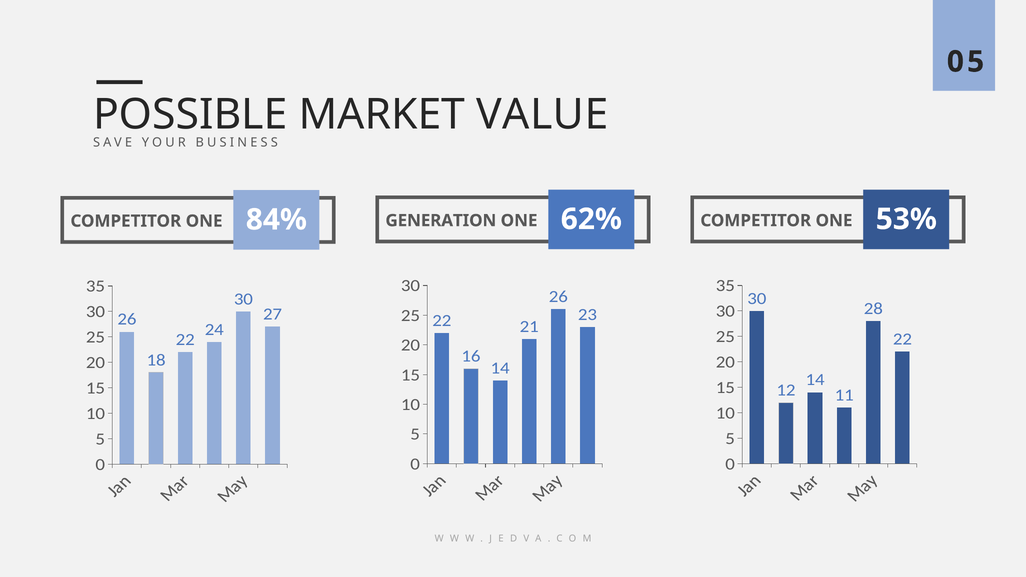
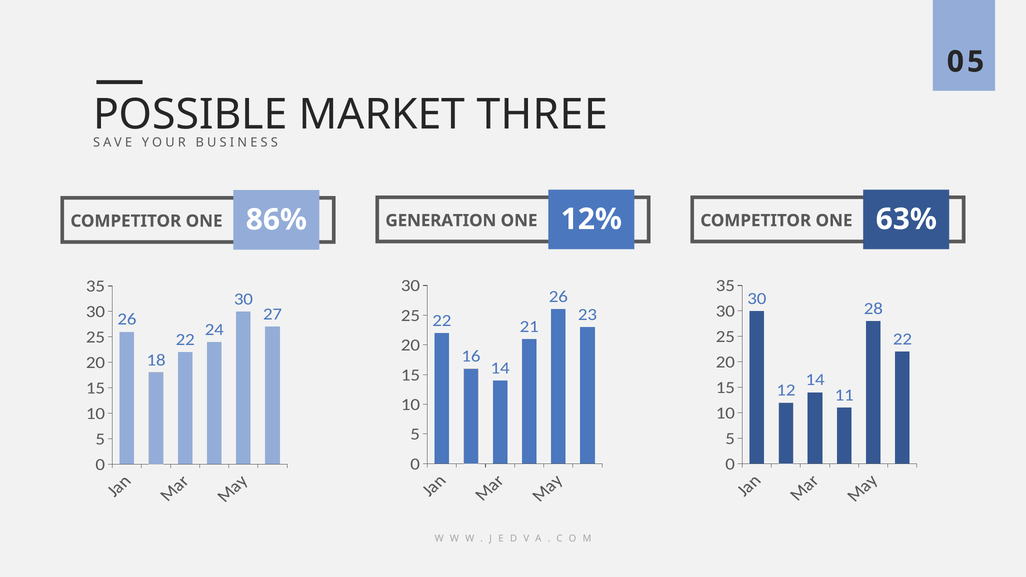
VALUE: VALUE -> THREE (542, 115)
62%: 62% -> 12% (591, 219)
53%: 53% -> 63% (906, 219)
84%: 84% -> 86% (276, 220)
